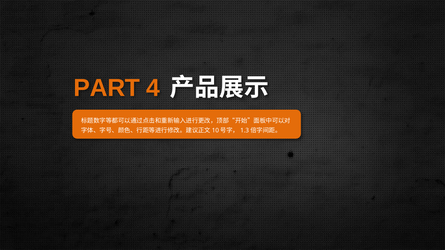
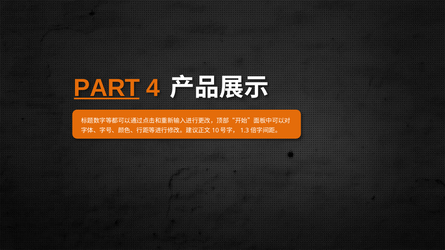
PART underline: none -> present (107, 88)
